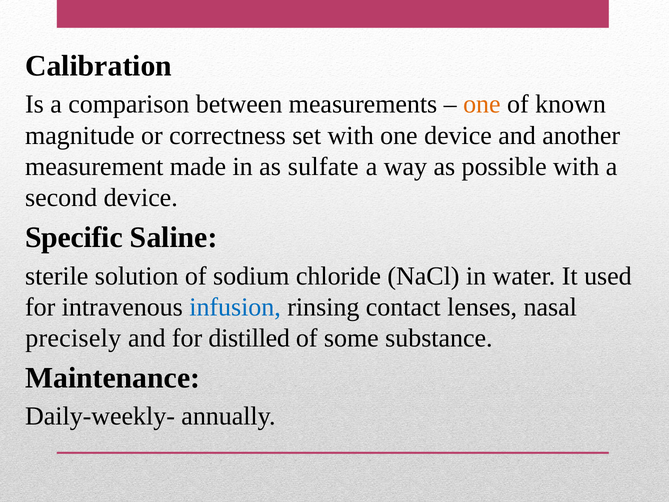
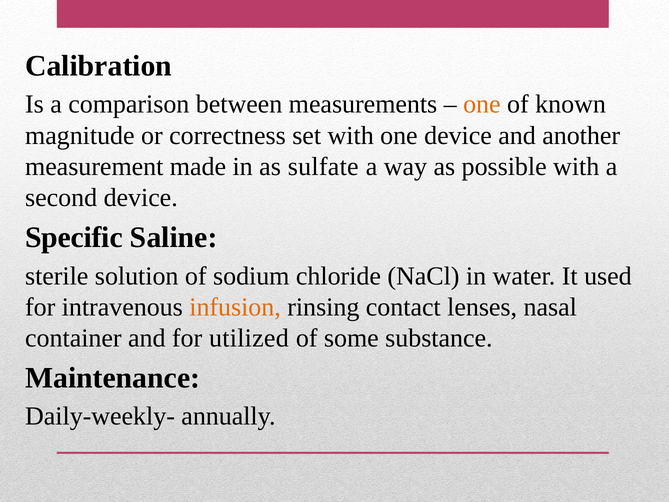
infusion colour: blue -> orange (235, 307)
precisely: precisely -> container (73, 338)
distilled: distilled -> utilized (249, 338)
